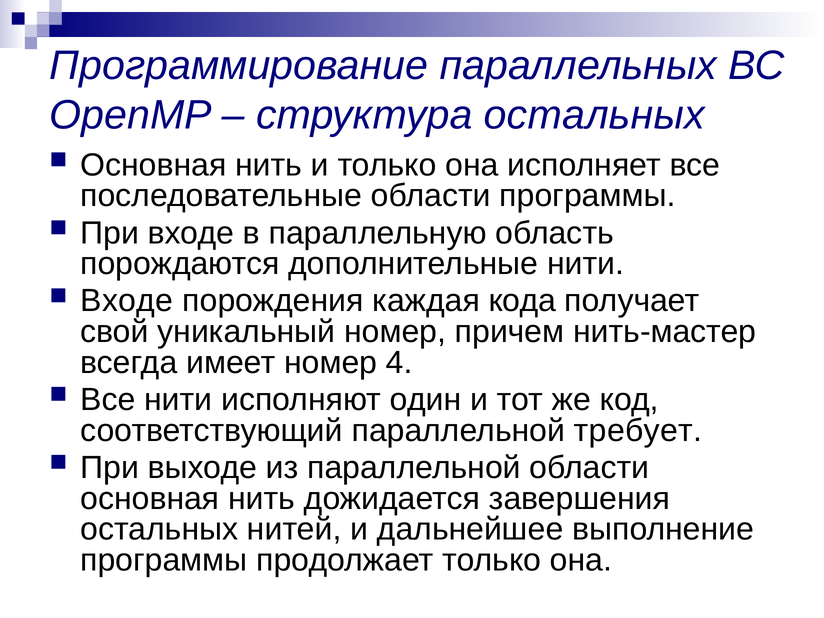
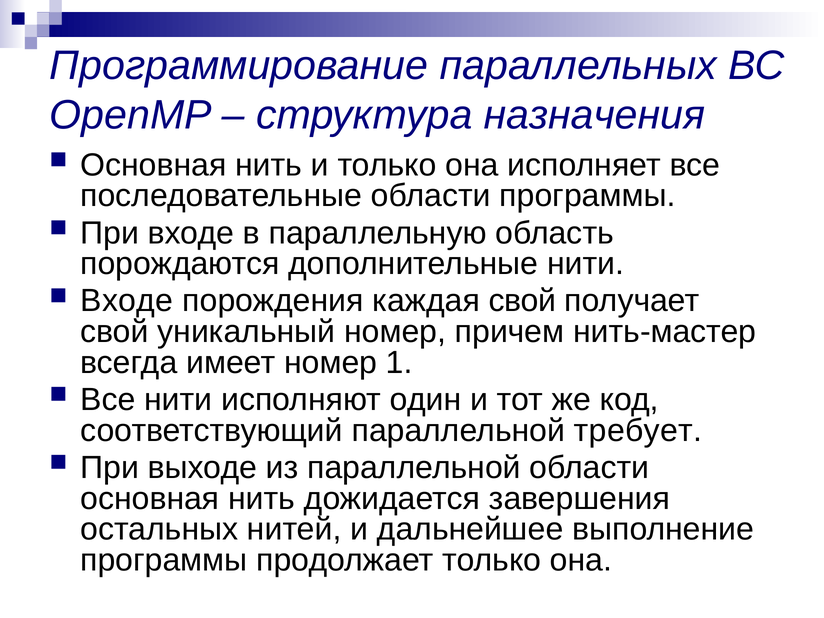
структура остальных: остальных -> назначения (595, 115)
каждая кода: кода -> свой (522, 301)
4: 4 -> 1 (399, 362)
